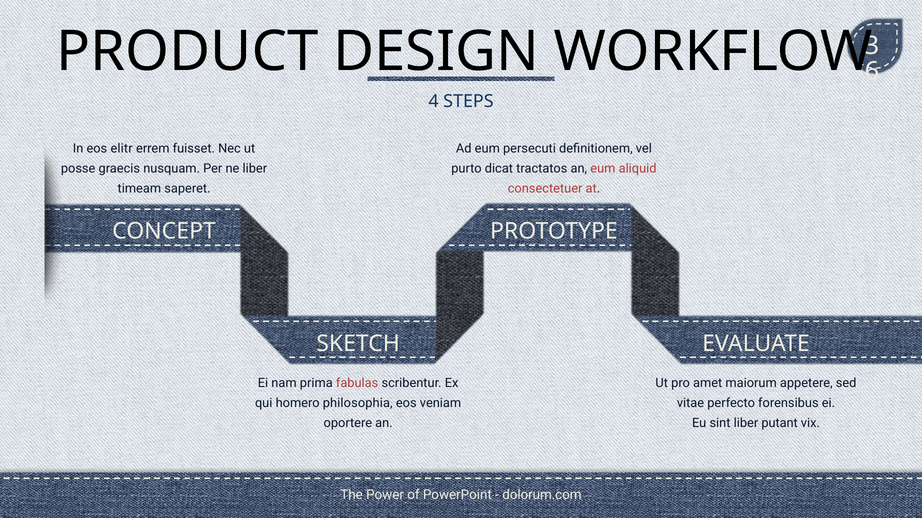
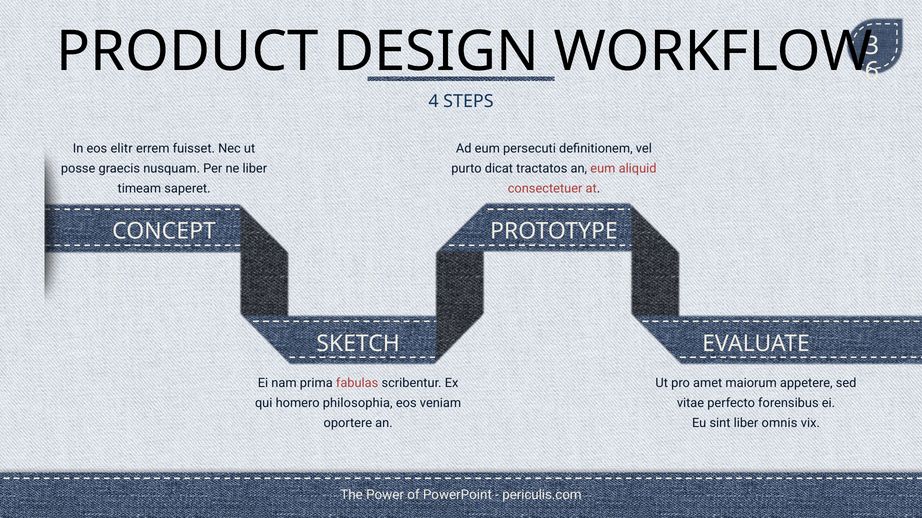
putant: putant -> omnis (779, 423)
dolorum.com: dolorum.com -> periculis.com (542, 495)
